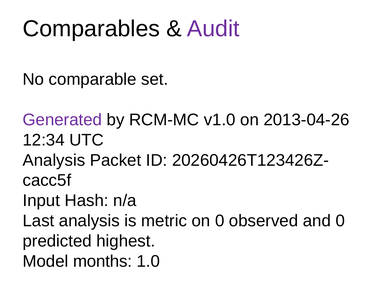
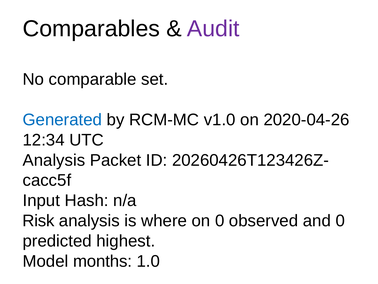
Generated colour: purple -> blue (62, 120)
2013-04-26: 2013-04-26 -> 2020-04-26 (307, 120)
Last: Last -> Risk (39, 220)
metric: metric -> where (164, 220)
